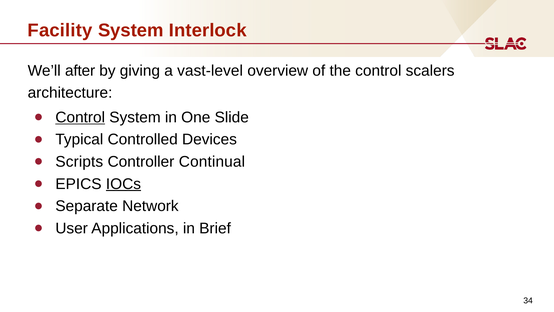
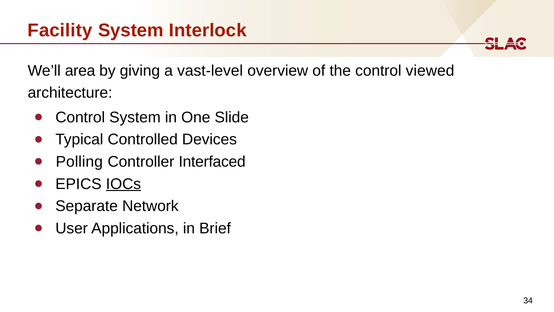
after: after -> area (80, 71)
scalers: scalers -> viewed (430, 71)
Control underline: present -> none (80, 117)
Scripts: Scripts -> Polling (79, 162)
Continual: Continual -> Interfaced (212, 162)
